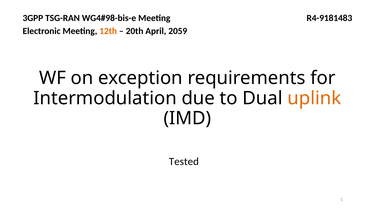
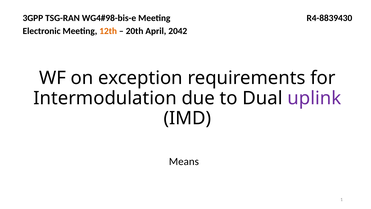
R4-9181483: R4-9181483 -> R4-8839430 (329, 18)
2059: 2059 -> 2042 (178, 31)
uplink colour: orange -> purple (314, 98)
Tested: Tested -> Means (184, 161)
